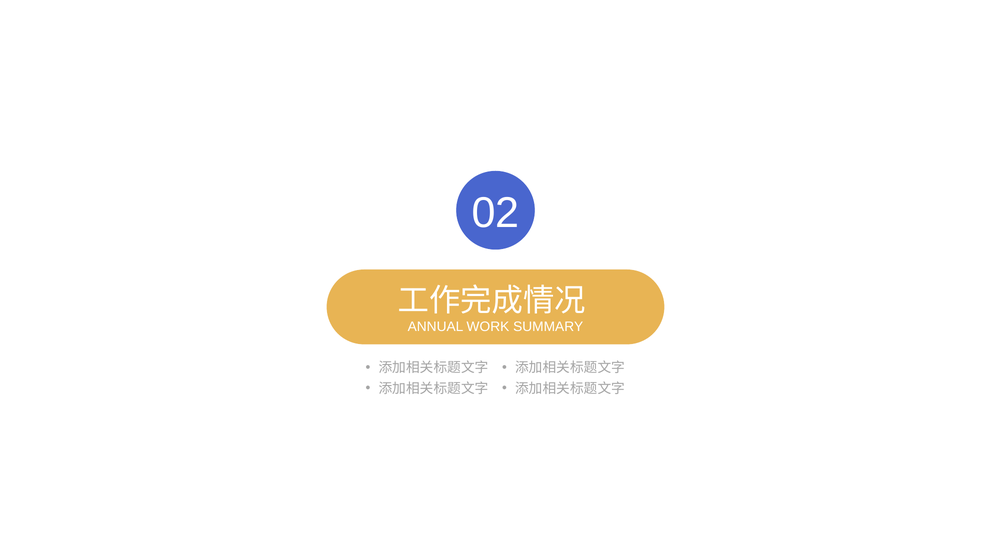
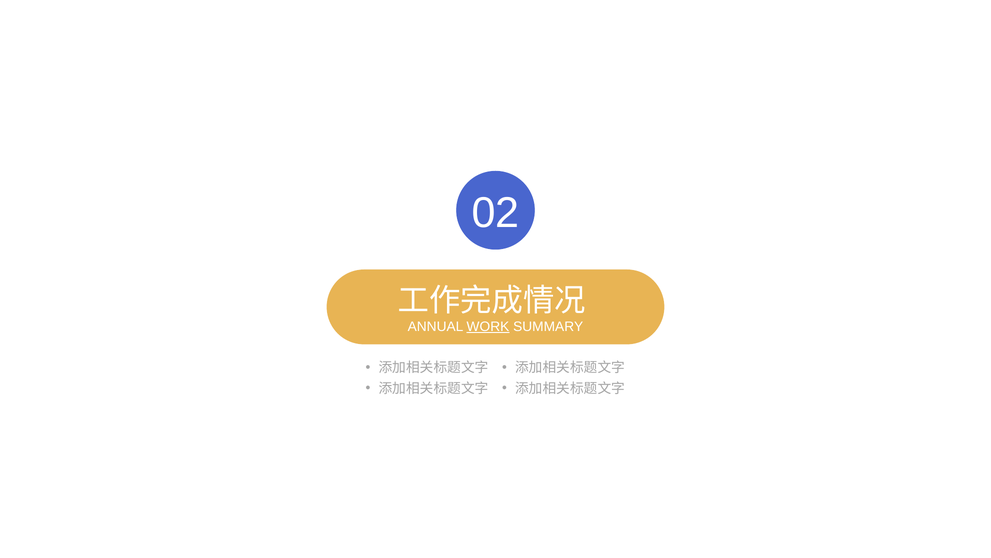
WORK underline: none -> present (488, 326)
